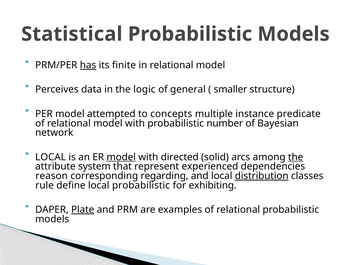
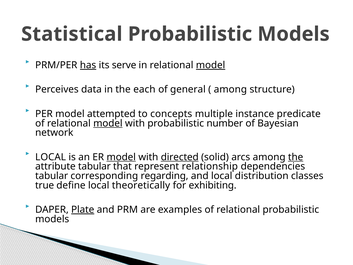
finite: finite -> serve (124, 65)
model underline: none -> present (211, 65)
logic: logic -> each (144, 89)
smaller: smaller -> among (230, 89)
model underline: none -> present (108, 123)
directed underline: none -> present (180, 157)
attribute system: system -> tabular (94, 166)
experienced: experienced -> relationship (210, 166)
reason: reason -> tabular (52, 176)
distribution underline: present -> none (262, 176)
rule: rule -> true (45, 185)
local probabilistic: probabilistic -> theoretically (141, 185)
